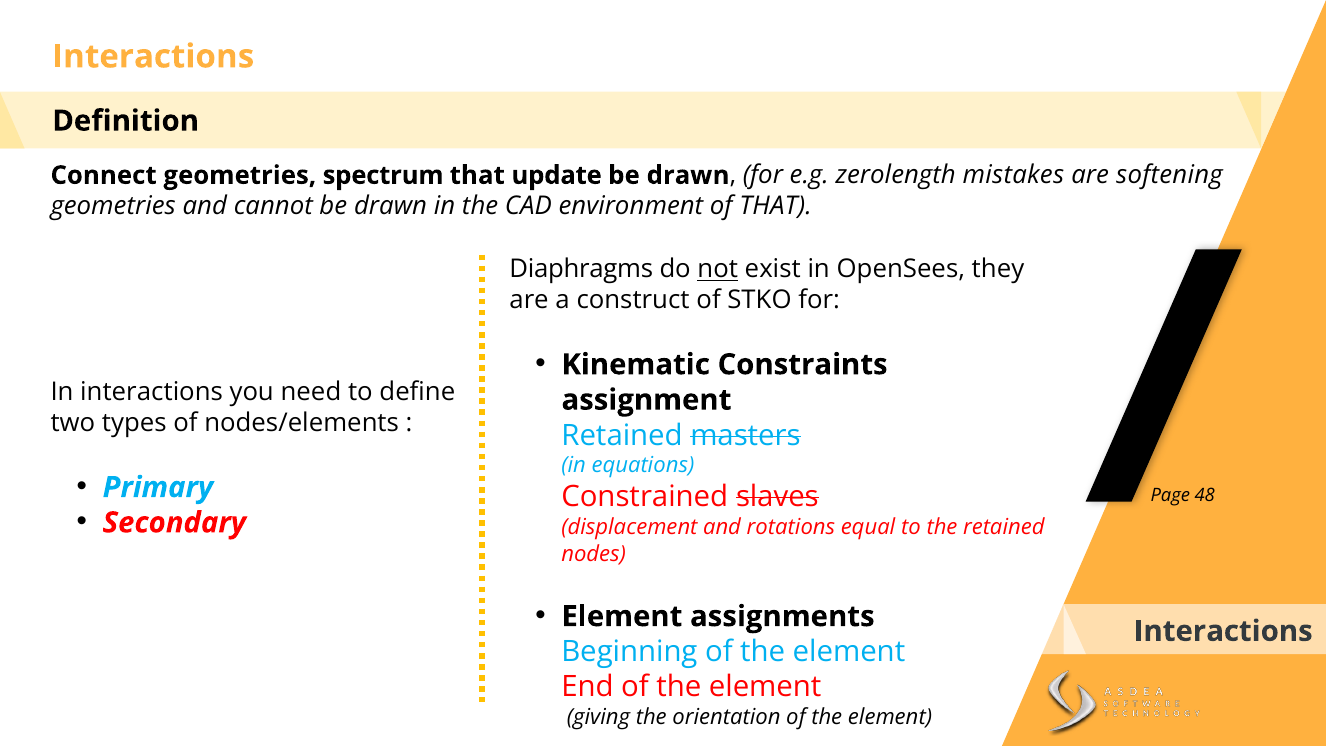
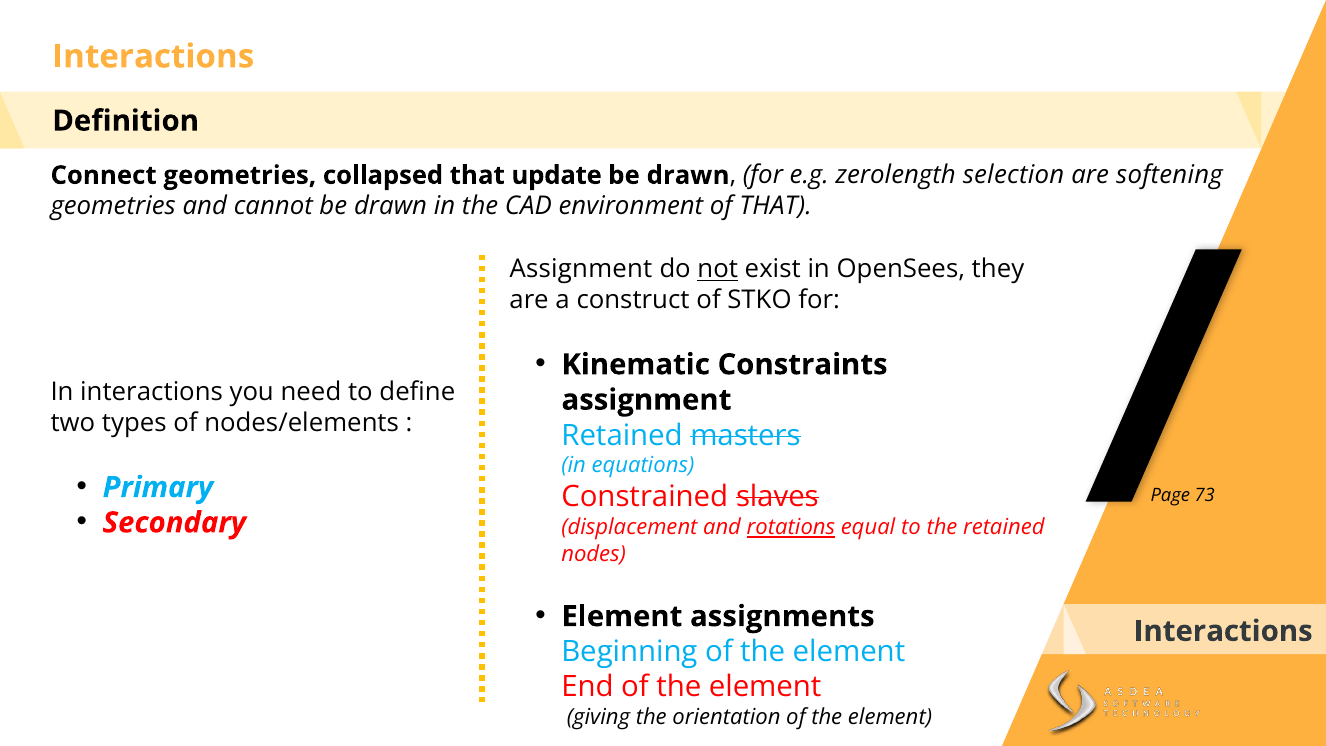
spectrum: spectrum -> collapsed (383, 175)
mistakes: mistakes -> selection (1013, 175)
Diaphragms: Diaphragms -> Assignment (581, 269)
48: 48 -> 73 (1205, 495)
rotations underline: none -> present (791, 527)
